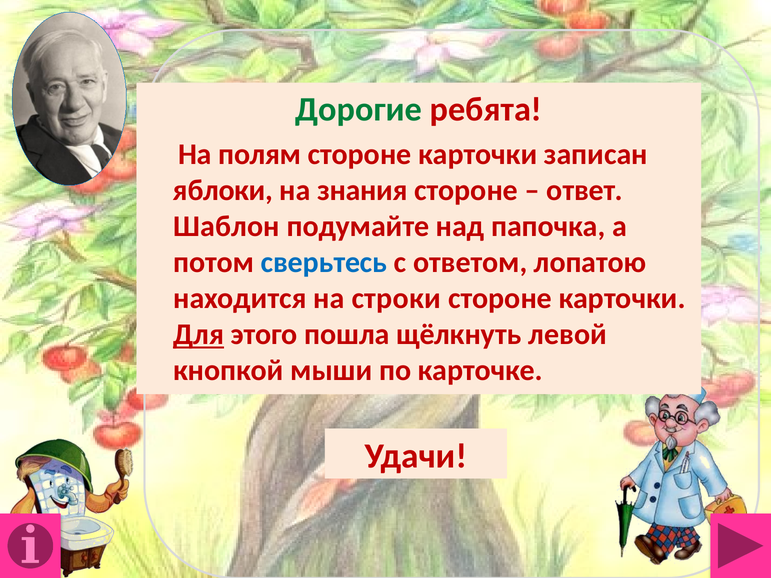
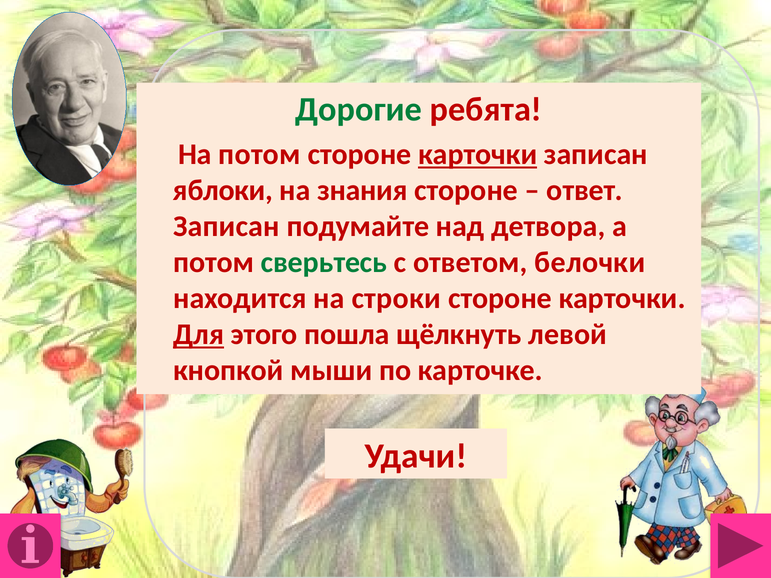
На полям: полям -> потом (260, 155)
карточки underline: none -> present (478, 155)
Шаблон: Шаблон -> Записан (226, 227)
папочка: папочка -> детвора (548, 227)
сверьтесь colour: blue -> green (324, 263)
лопатою: лопатою -> белочки (590, 263)
